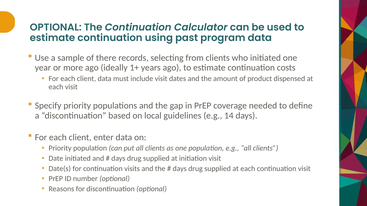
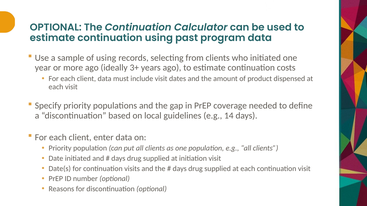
of there: there -> using (106, 58)
1+: 1+ -> 3+ (134, 68)
